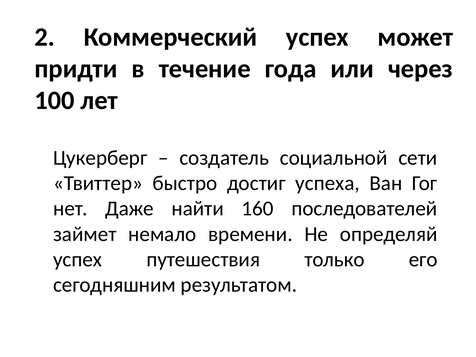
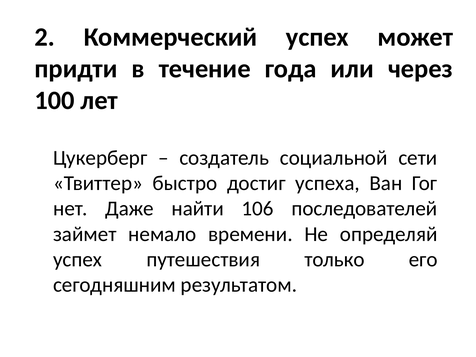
160: 160 -> 106 (258, 209)
